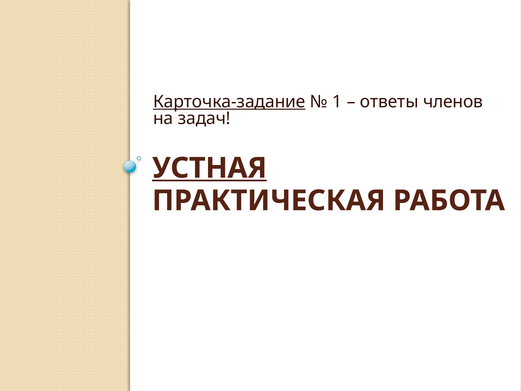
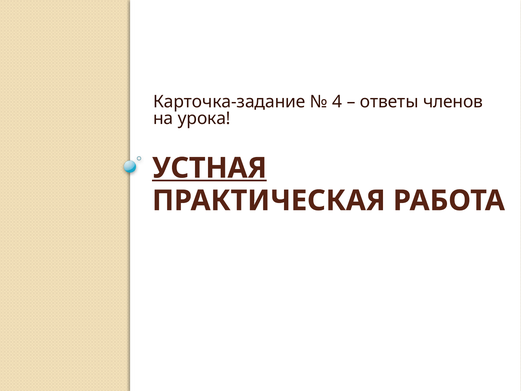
Карточка-задание underline: present -> none (229, 102)
1: 1 -> 4 (337, 102)
задач: задач -> урока (204, 118)
